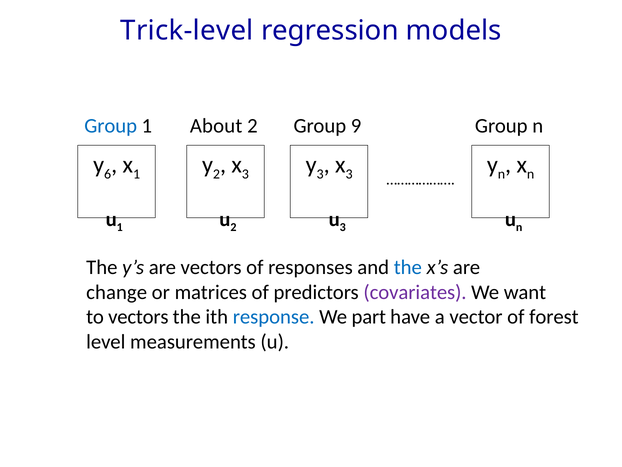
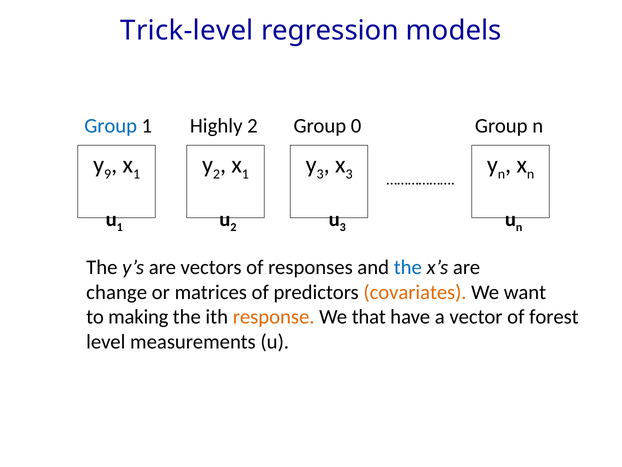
About: About -> Highly (216, 126)
9: 9 -> 0 (356, 126)
6: 6 -> 9 (108, 174)
3: 3 -> 1 (245, 174)
covariates colour: purple -> orange (415, 292)
to vectors: vectors -> making (138, 317)
response colour: blue -> orange (274, 317)
part: part -> that (369, 317)
